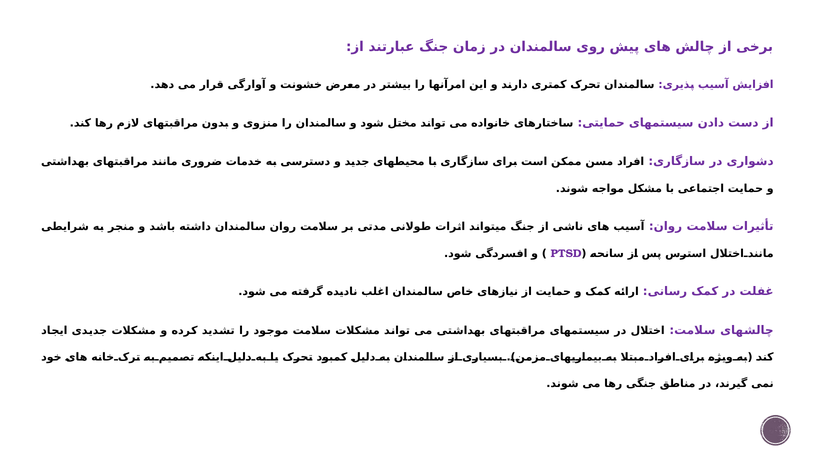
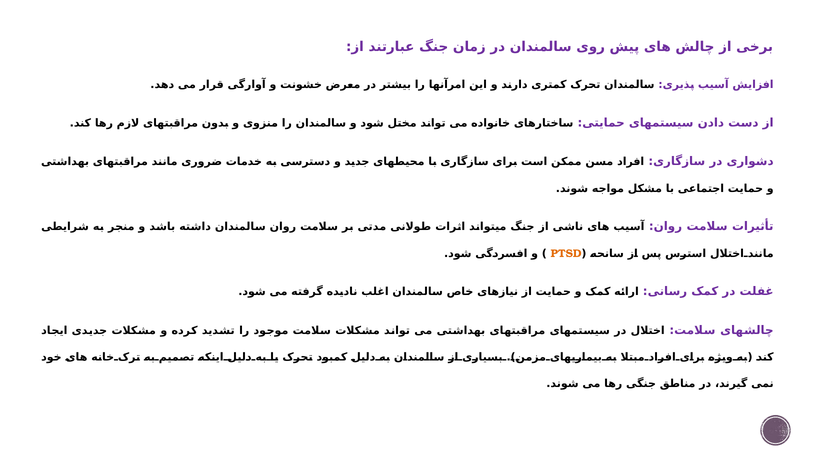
PTSD colour: purple -> orange (566, 254)
